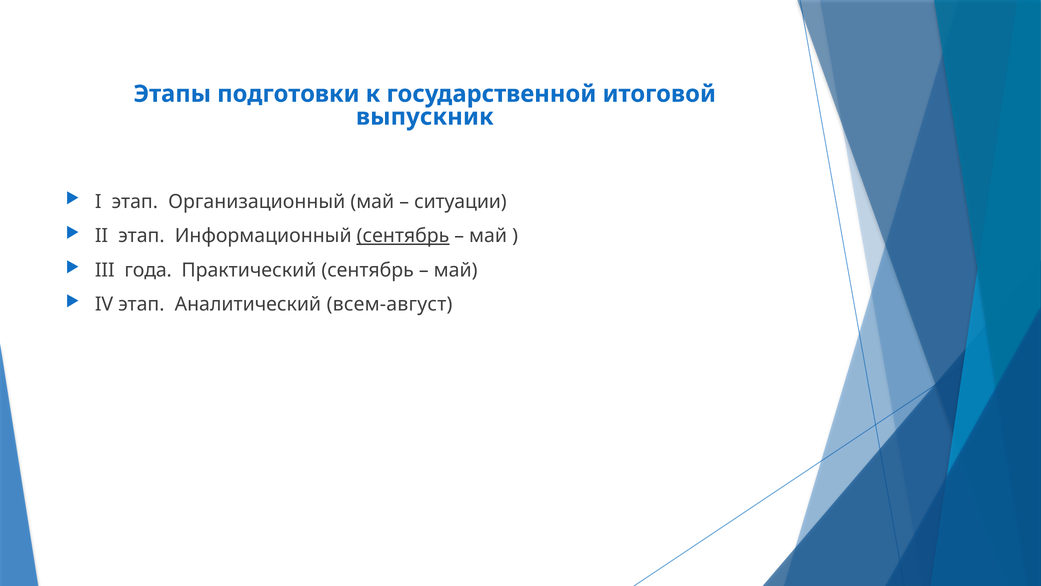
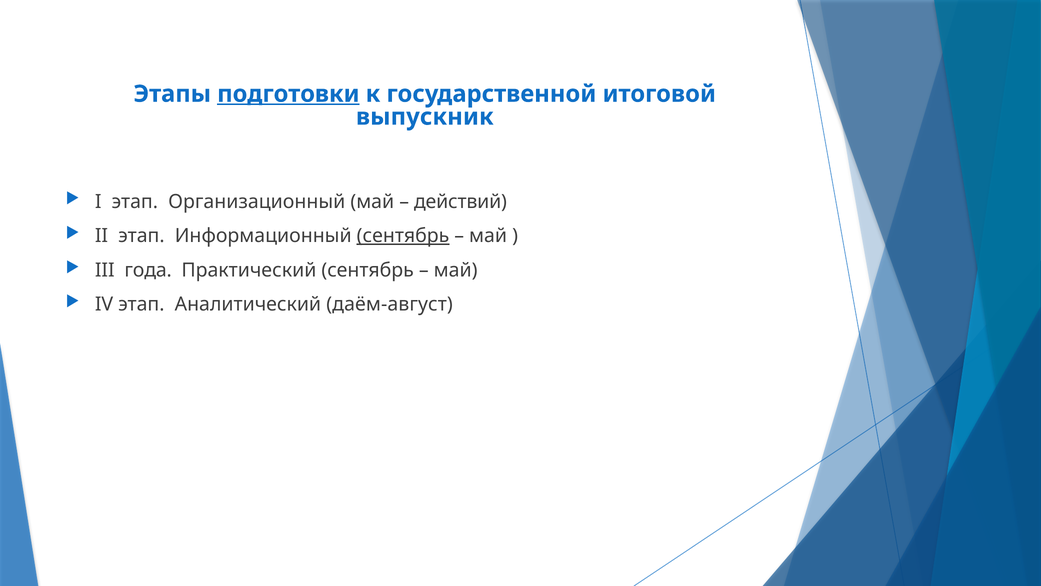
подготовки underline: none -> present (288, 94)
ситуации: ситуации -> действий (460, 201)
всем-август: всем-август -> даём-август (390, 304)
